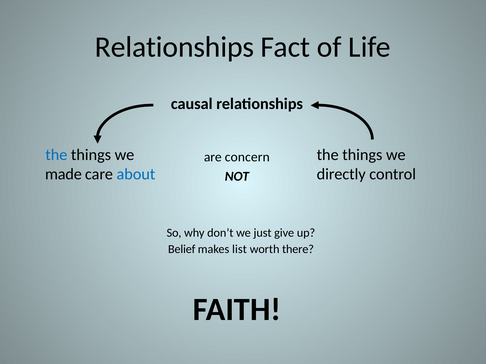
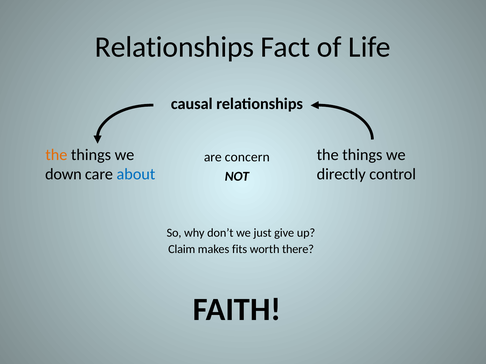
the colour: blue -> orange (56, 155)
made: made -> down (63, 174)
Belief: Belief -> Claim (182, 249)
list: list -> fits (240, 249)
